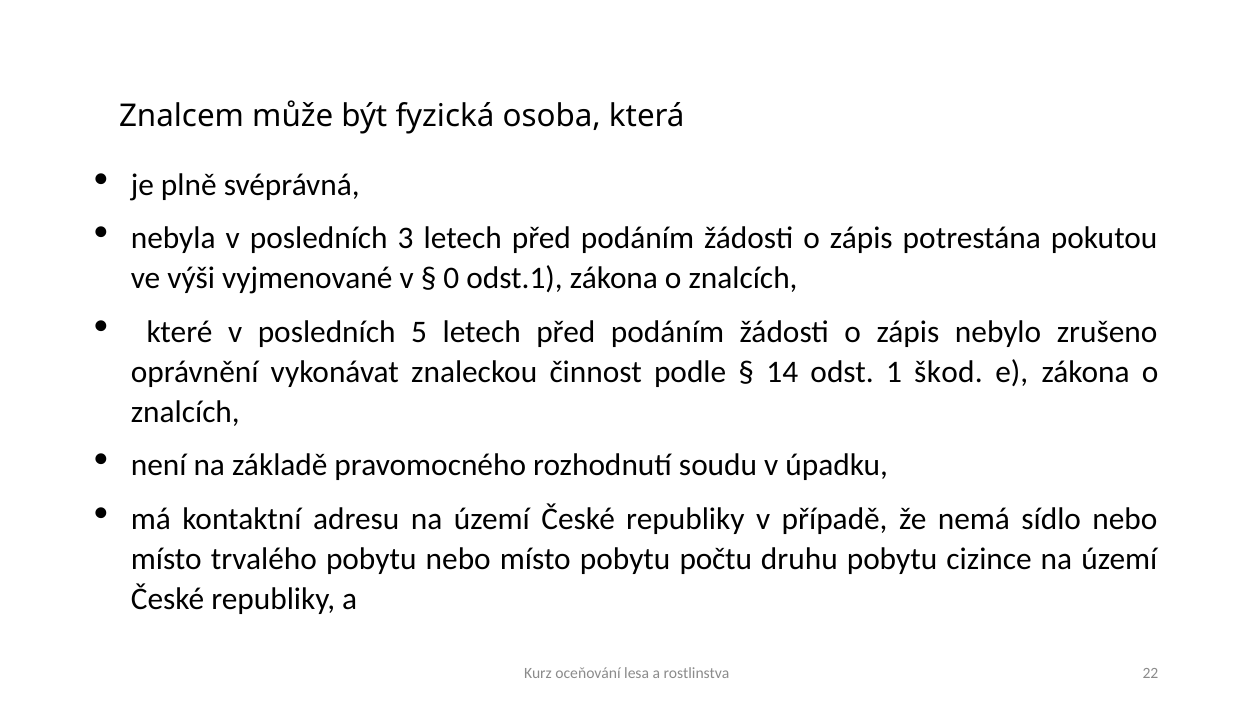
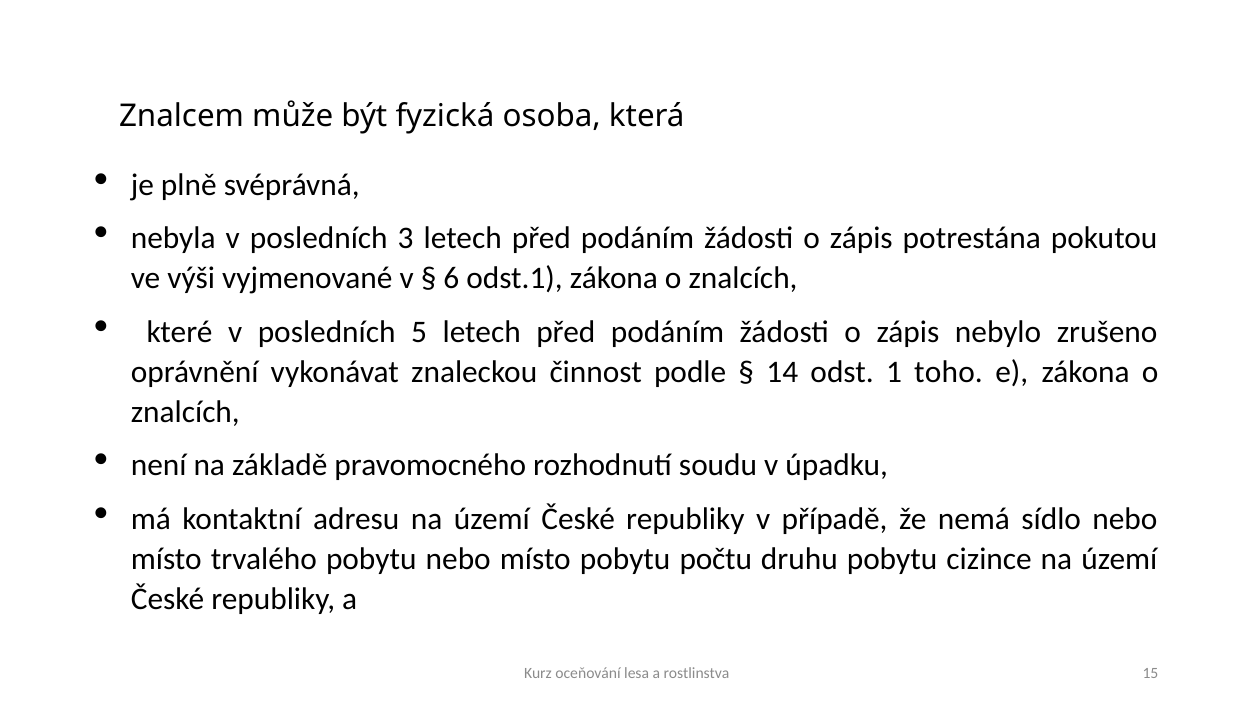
0: 0 -> 6 (451, 279)
škod: škod -> toho (949, 372)
22: 22 -> 15 (1150, 673)
